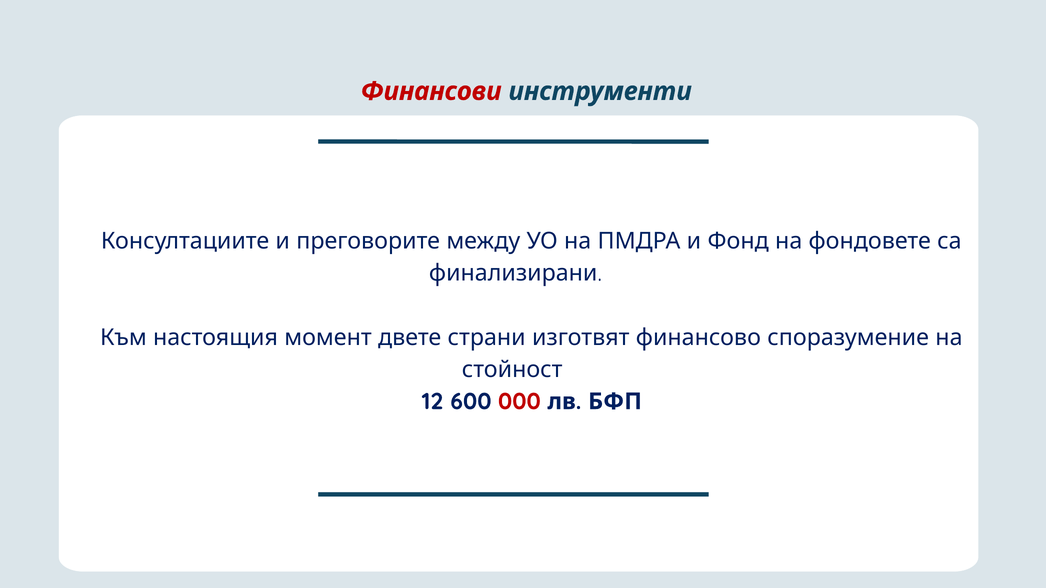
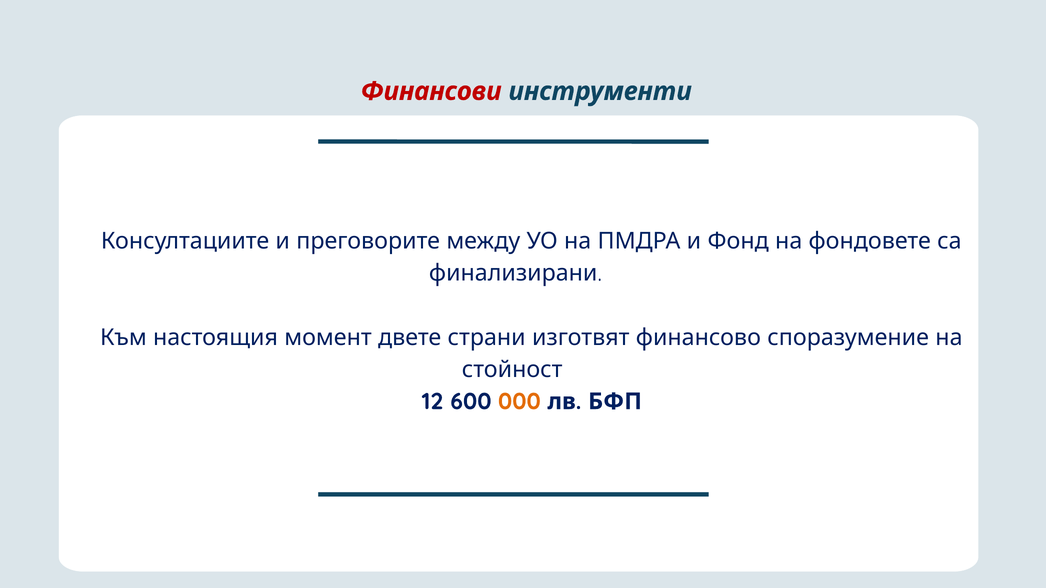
000 colour: red -> orange (519, 402)
